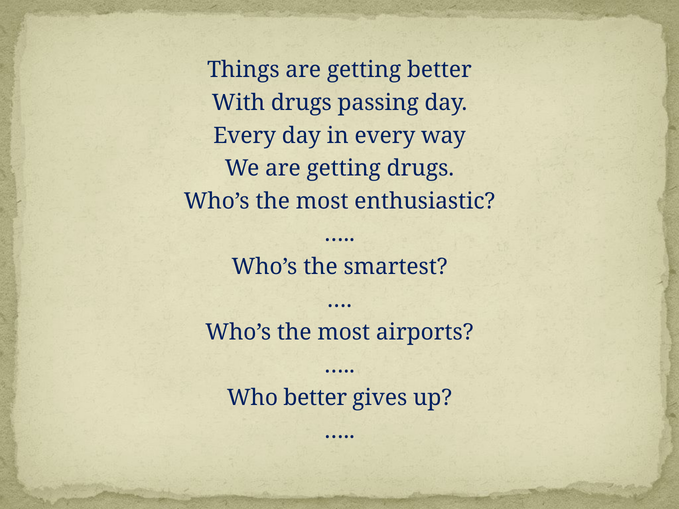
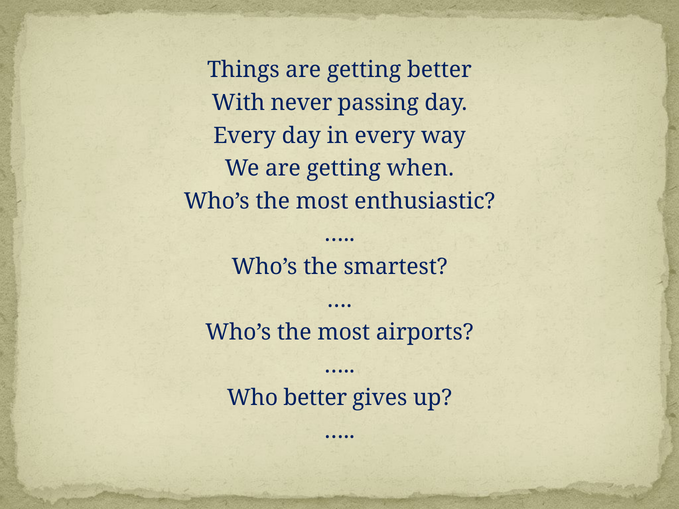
With drugs: drugs -> never (301, 103)
getting drugs: drugs -> when (420, 168)
